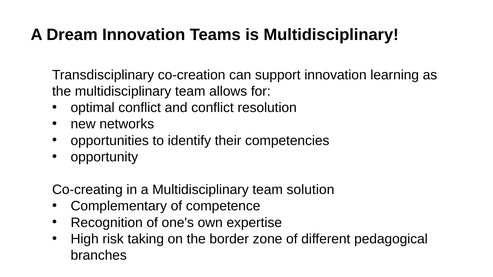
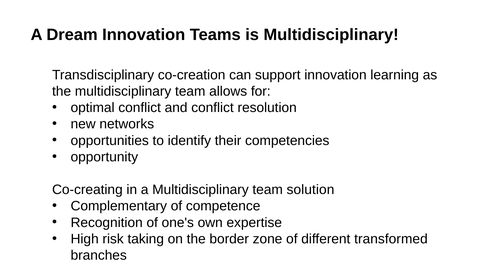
pedagogical: pedagogical -> transformed (391, 239)
